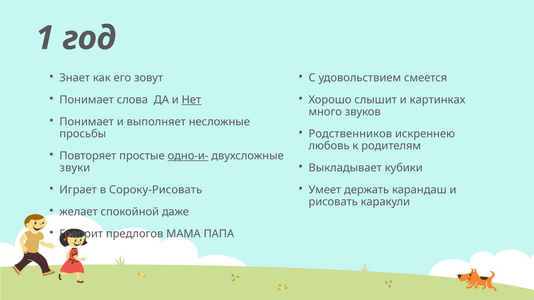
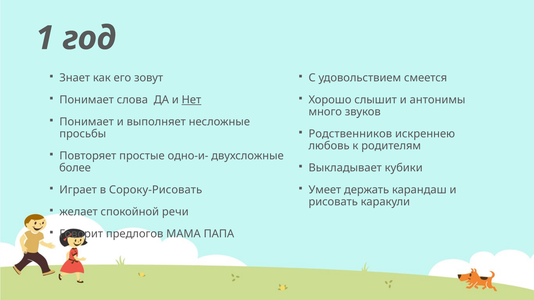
картинках: картинках -> антонимы (438, 100)
одно-и- underline: present -> none (188, 156)
звуки: звуки -> более (75, 168)
даже: даже -> речи (175, 212)
